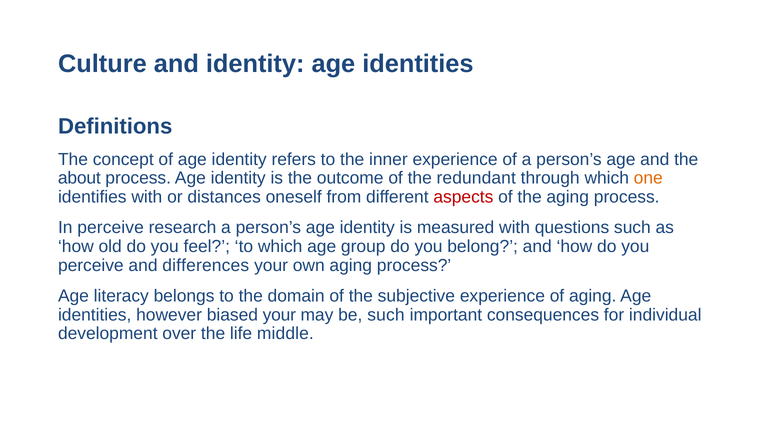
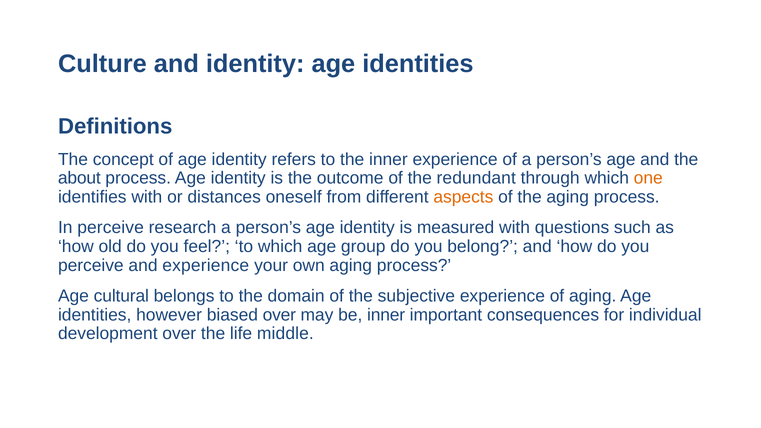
aspects colour: red -> orange (463, 197)
and differences: differences -> experience (206, 265)
literacy: literacy -> cultural (121, 296)
biased your: your -> over (279, 315)
be such: such -> inner (386, 315)
